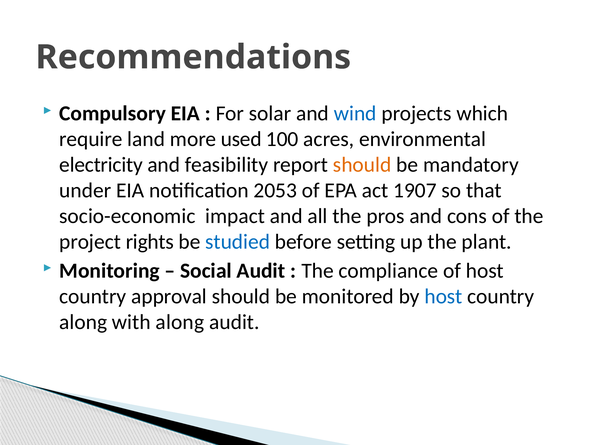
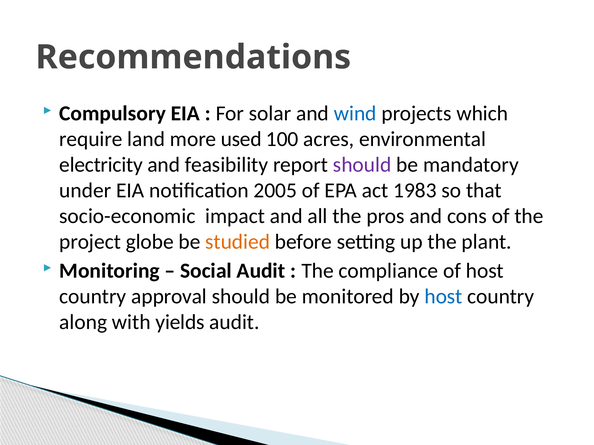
should colour: orange -> purple (362, 165)
2053: 2053 -> 2005 (275, 191)
1907: 1907 -> 1983 (415, 191)
rights: rights -> globe (150, 242)
studied colour: blue -> orange (238, 242)
with along: along -> yields (180, 323)
